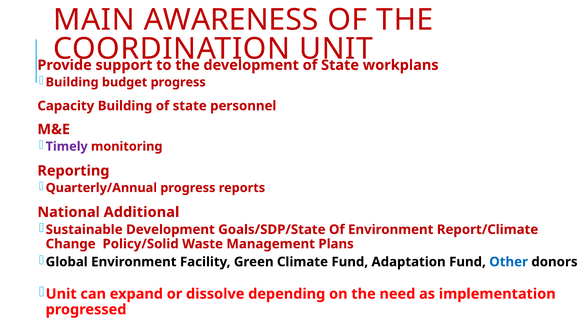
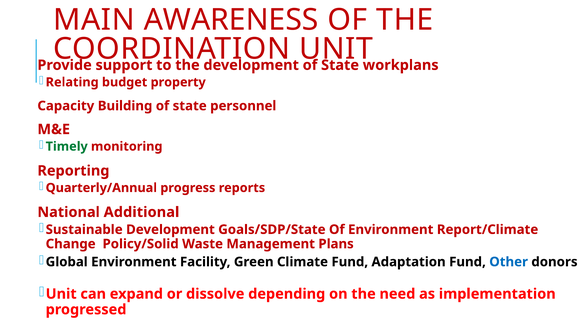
Building: Building -> Relating (72, 82)
budget progress: progress -> property (178, 82)
Timely colour: purple -> green (67, 147)
